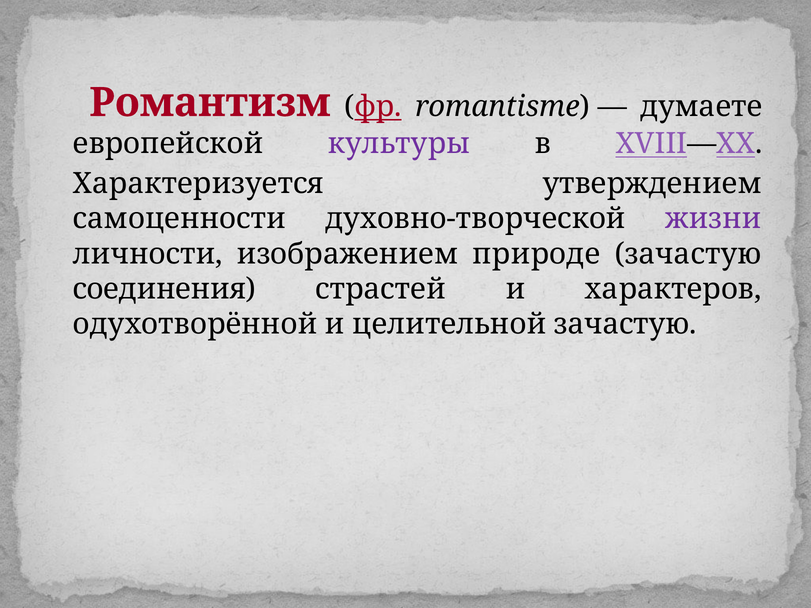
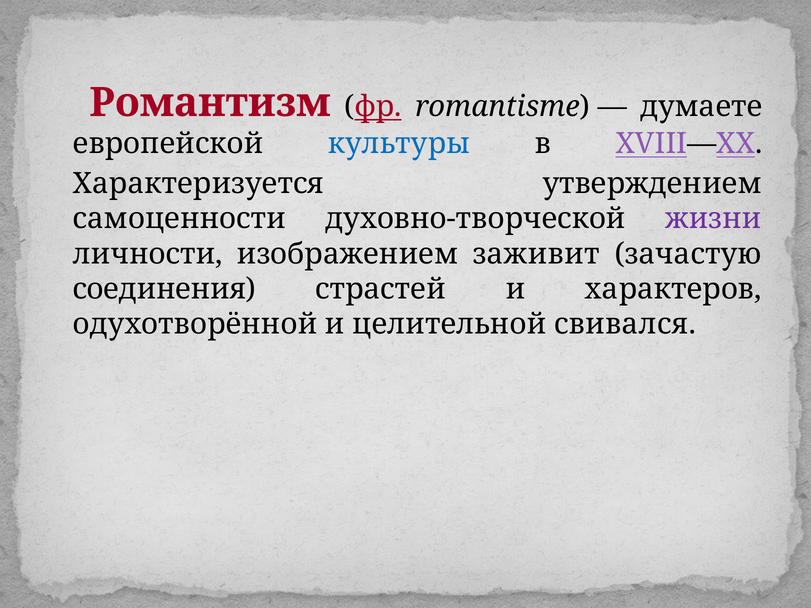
культуры colour: purple -> blue (399, 144)
природе: природе -> заживит (536, 254)
целительной зачастую: зачастую -> свивался (625, 324)
